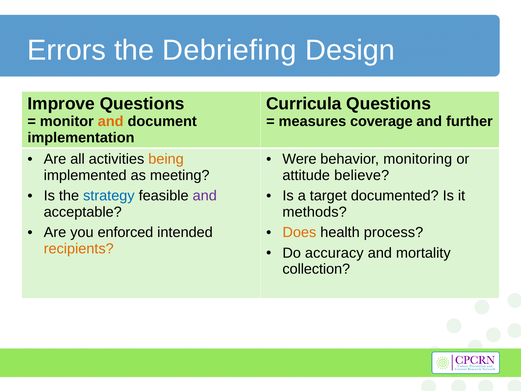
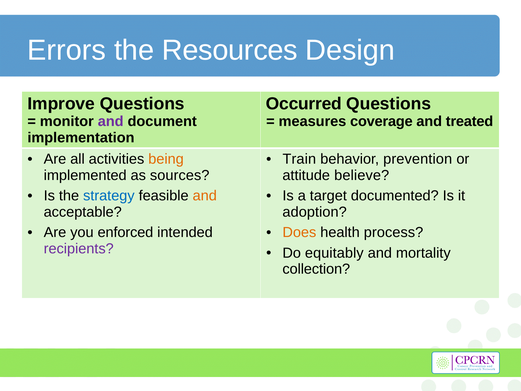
Debriefing: Debriefing -> Resources (230, 50)
Curricula: Curricula -> Occurred (304, 104)
and colour: orange -> purple (111, 121)
further: further -> treated (470, 121)
Were: Were -> Train (299, 159)
monitoring: monitoring -> prevention (418, 159)
meeting: meeting -> sources (180, 175)
and colour: purple -> orange (205, 196)
methods: methods -> adoption (315, 212)
recipients colour: orange -> purple (79, 248)
accuracy: accuracy -> equitably (334, 253)
